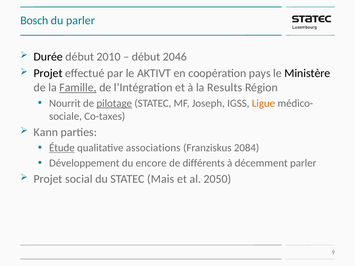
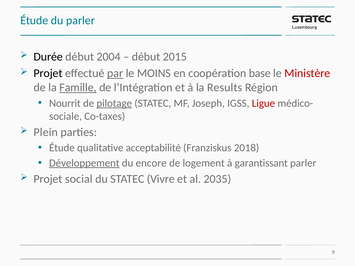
Bosch: Bosch -> Étude (34, 20)
2010: 2010 -> 2004 (109, 57)
2046: 2046 -> 2015 (175, 57)
par underline: none -> present (115, 73)
AKTIVT: AKTIVT -> MOINS (154, 73)
pays: pays -> base (260, 73)
Ministère colour: black -> red (307, 73)
Ligue colour: orange -> red (263, 103)
Kann: Kann -> Plein (46, 132)
Étude underline: present -> none (62, 148)
associations: associations -> acceptabilité (153, 148)
2084: 2084 -> 2018 (247, 148)
Développement underline: none -> present (84, 163)
différents: différents -> logement (204, 163)
décemment: décemment -> garantissant (261, 163)
Mais: Mais -> Vivre (161, 179)
2050: 2050 -> 2035 (217, 179)
